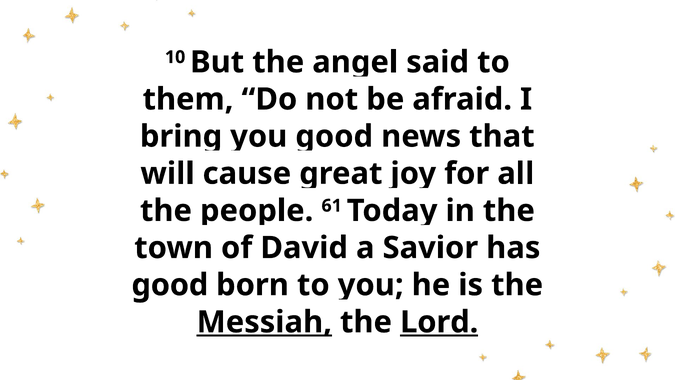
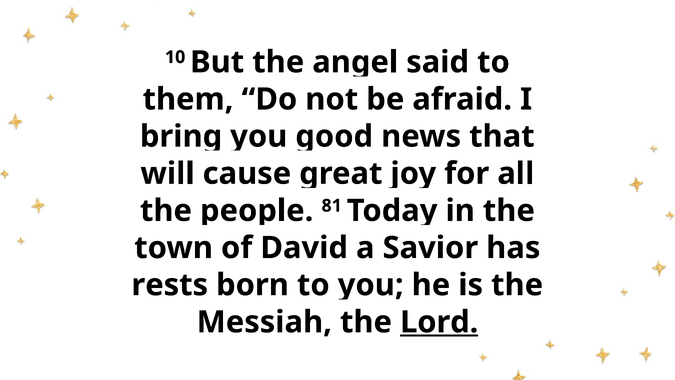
61: 61 -> 81 (332, 206)
good: good -> rests (170, 285)
Messiah underline: present -> none (264, 322)
